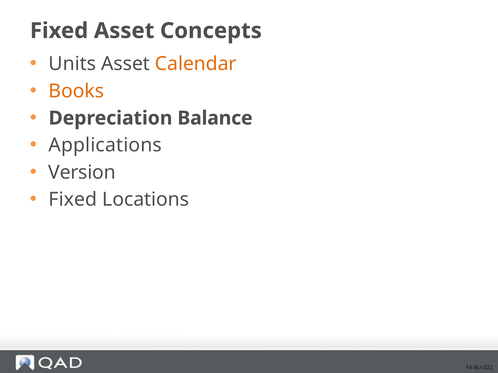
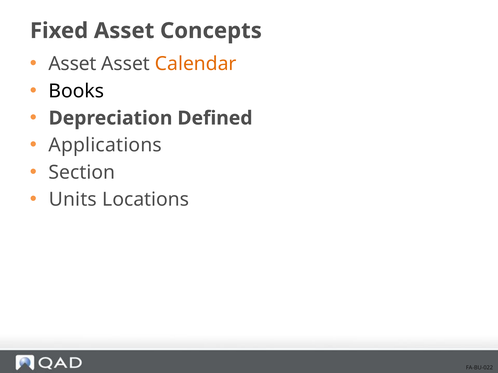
Units: Units -> Asset (72, 64)
Books colour: orange -> black (76, 91)
Balance: Balance -> Defined (215, 118)
Version: Version -> Section (82, 173)
Fixed: Fixed -> Units (73, 200)
